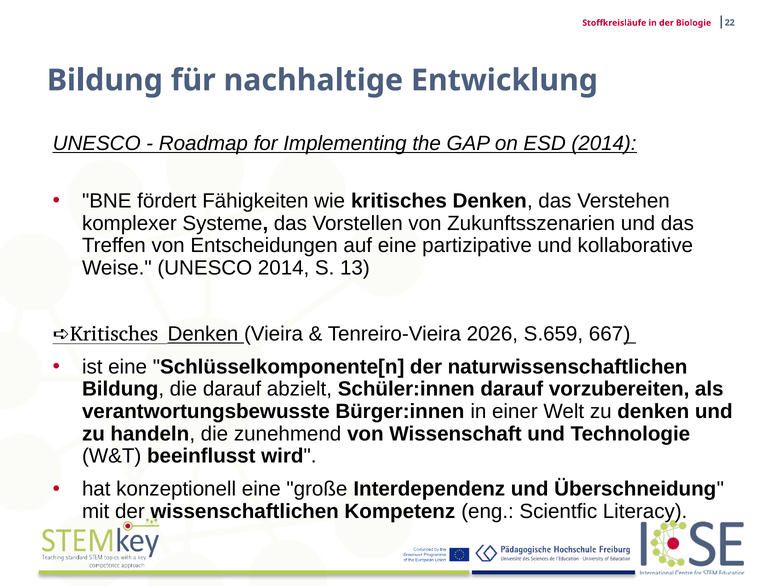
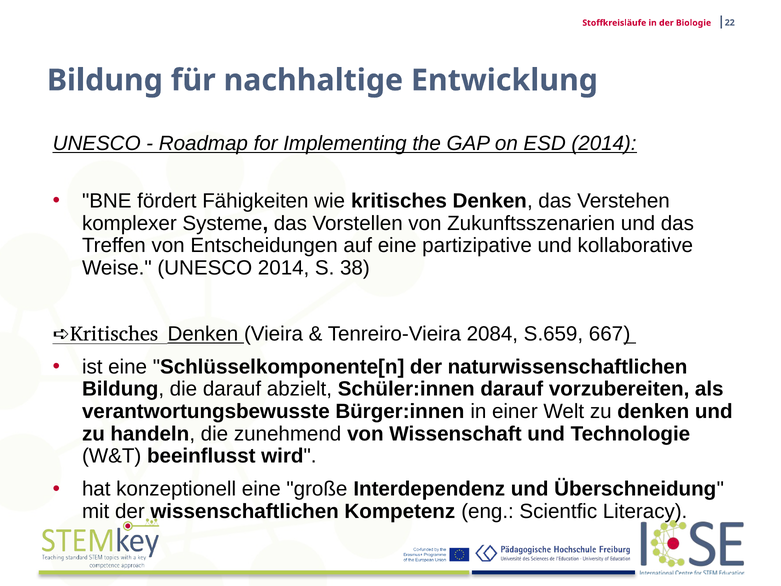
13: 13 -> 38 (355, 268)
2026: 2026 -> 2084 (492, 334)
